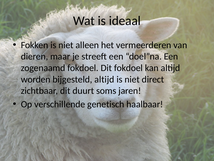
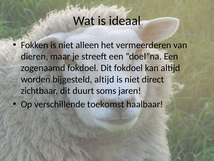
genetisch: genetisch -> toekomst (106, 104)
